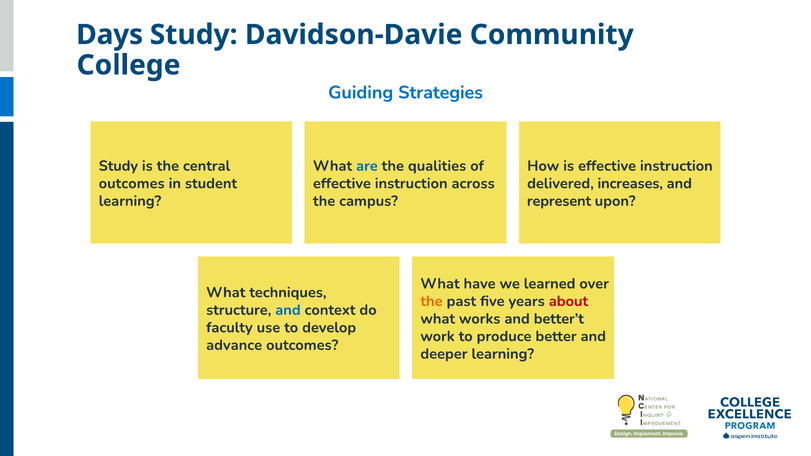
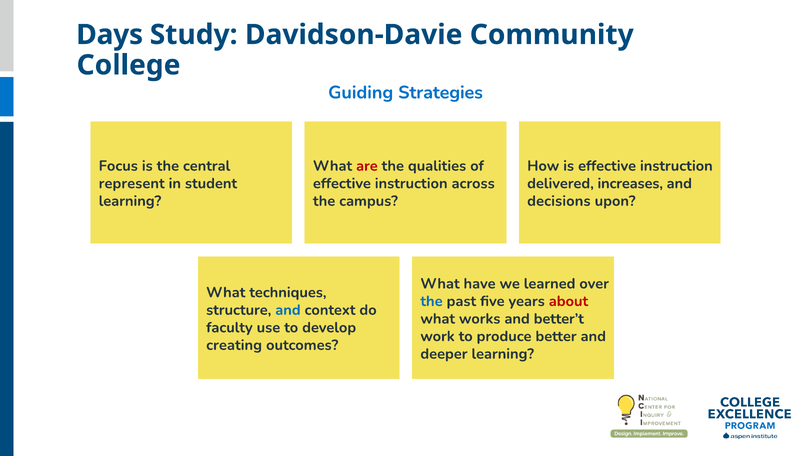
Study: Study -> Focus (118, 166)
are colour: blue -> red (367, 166)
outcomes: outcomes -> represent (132, 183)
represent: represent -> decisions (559, 201)
the colour: orange -> blue (431, 301)
advance: advance -> creating (234, 345)
